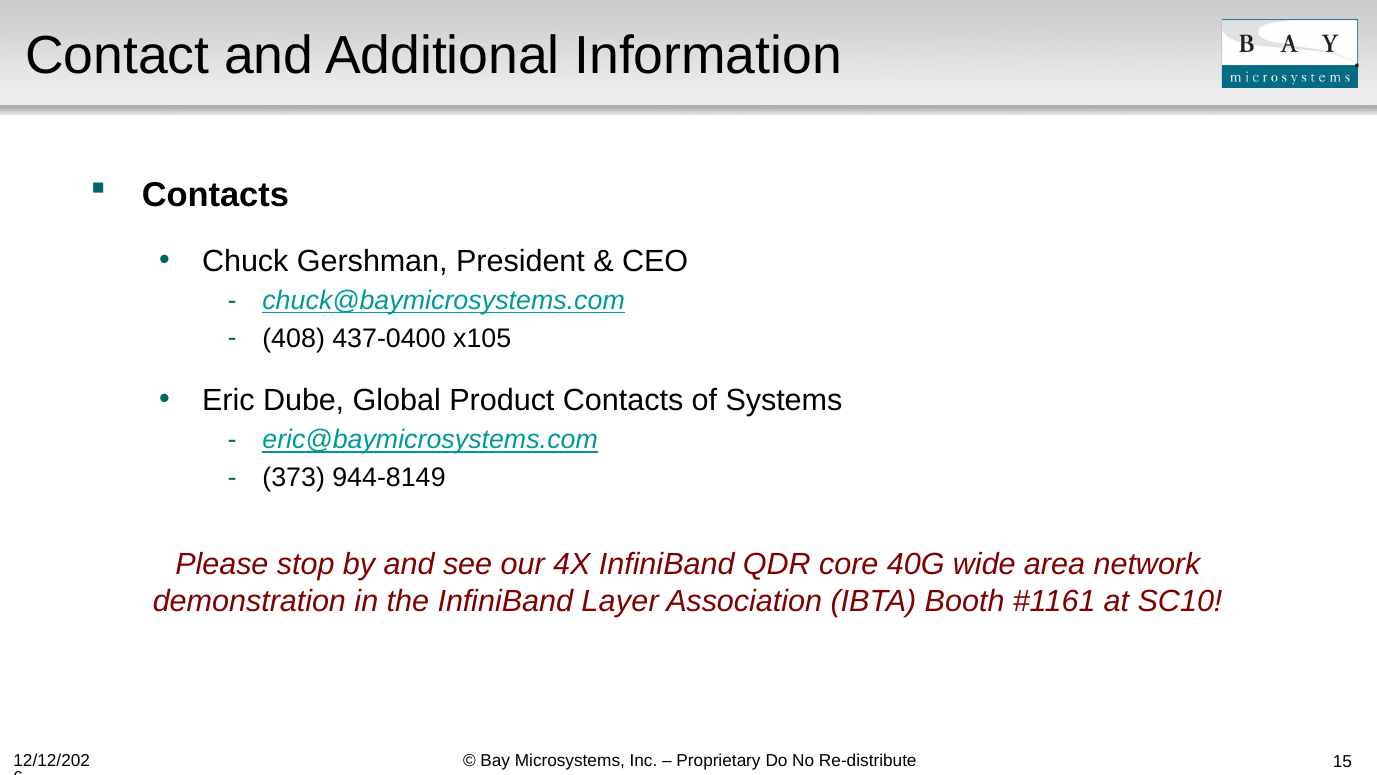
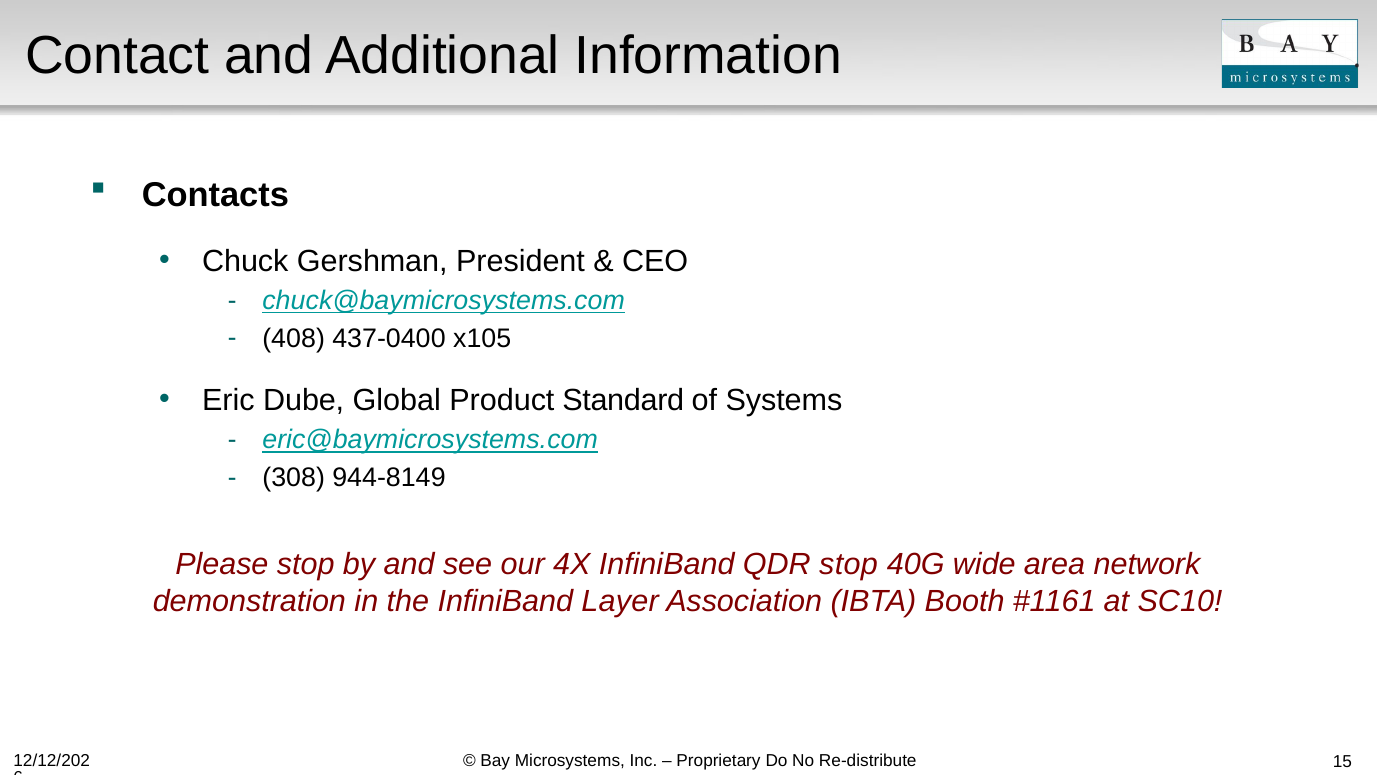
Product Contacts: Contacts -> Standard (623, 400)
373: 373 -> 308 (294, 477)
QDR core: core -> stop (849, 564)
